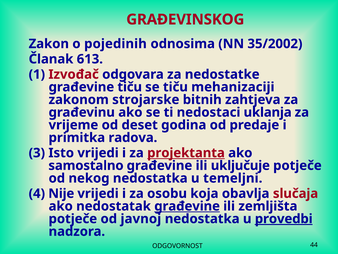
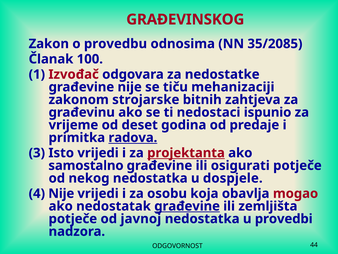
pojedinih: pojedinih -> provedbu (116, 44)
35/2002: 35/2002 -> 35/2085 (275, 44)
613: 613 -> 100 (90, 59)
građevine tiču: tiču -> nije (130, 87)
uklanja: uklanja -> ispunio (268, 112)
radova underline: none -> present (133, 137)
uključuje: uključuje -> osigurati (240, 165)
temeljni: temeljni -> dospjele (233, 178)
slučaja: slučaja -> mogao (296, 193)
provedbi underline: present -> none (284, 218)
